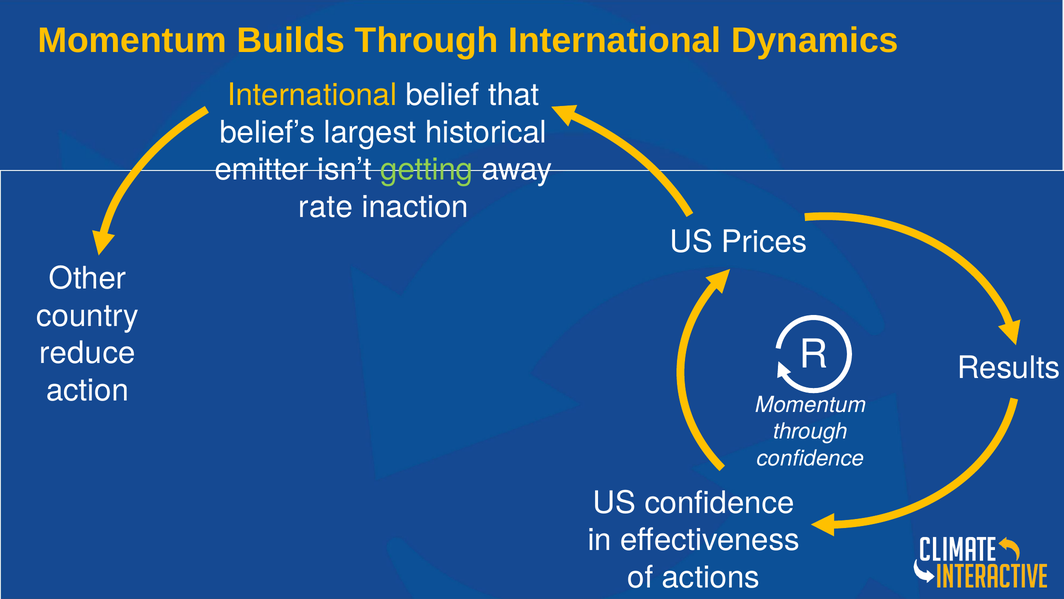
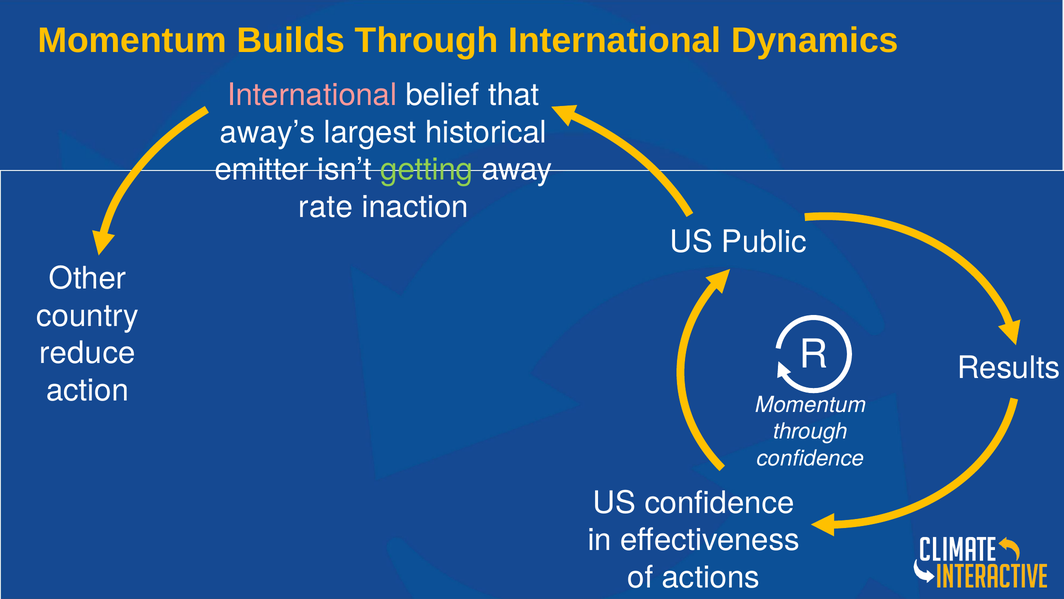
International colour: yellow -> pink (312, 95)
belief’s: belief’s -> away’s (268, 132)
Prices: Prices -> Public (764, 242)
